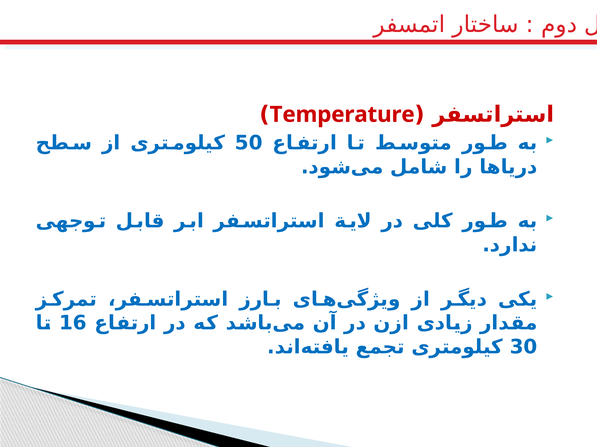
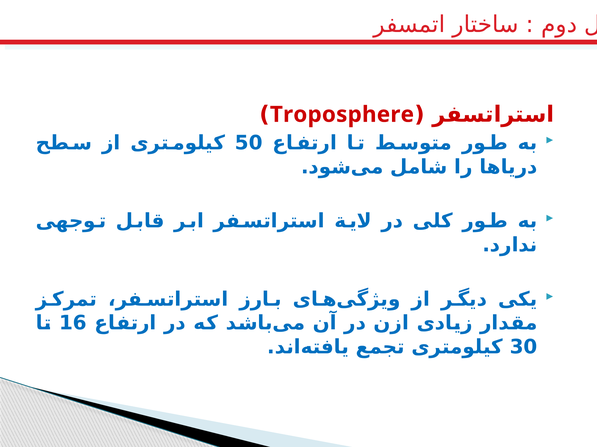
Temperature: Temperature -> Troposphere (342, 115)
